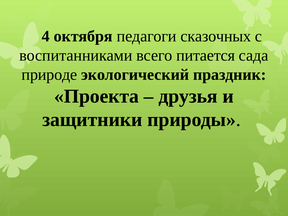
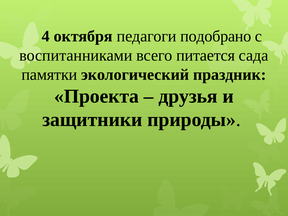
сказочных: сказочных -> подобрано (216, 36)
природе: природе -> памятки (49, 75)
